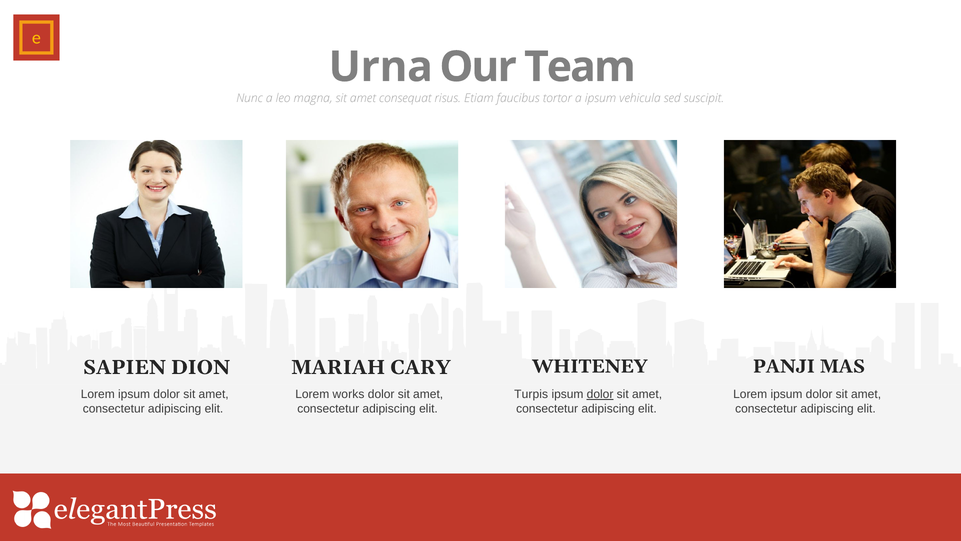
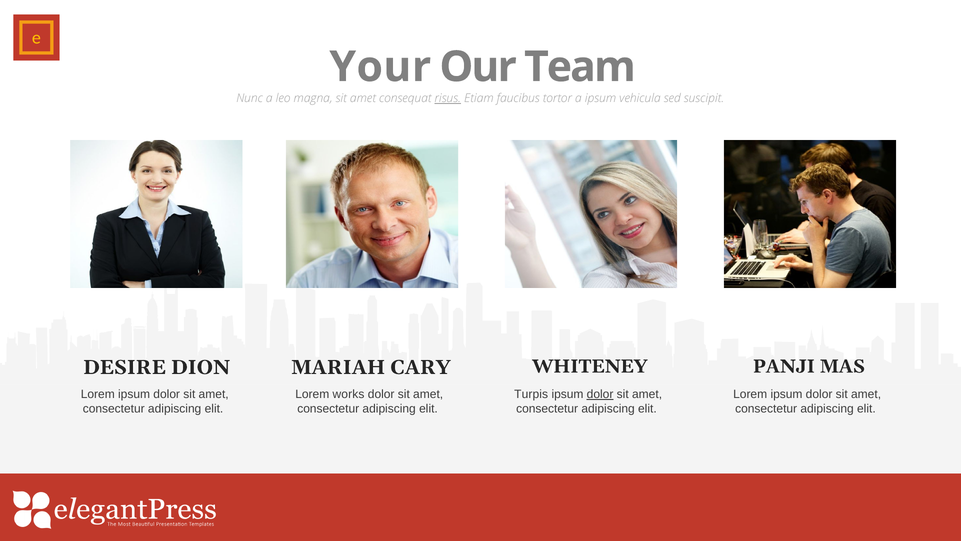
Urna: Urna -> Your (380, 67)
risus underline: none -> present (448, 98)
SAPIEN: SAPIEN -> DESIRE (124, 367)
